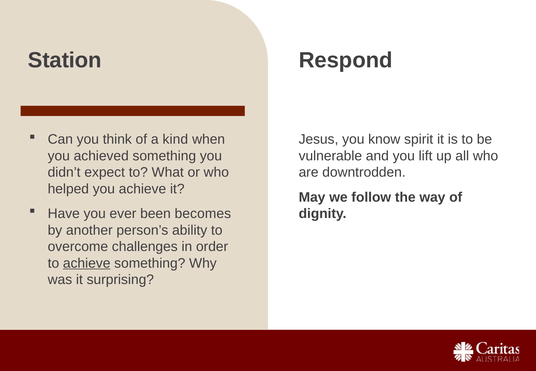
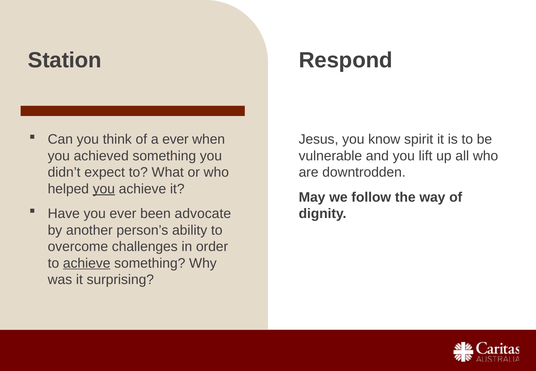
a kind: kind -> ever (175, 139)
you underline: none -> present (104, 189)
becomes: becomes -> advocate (203, 214)
